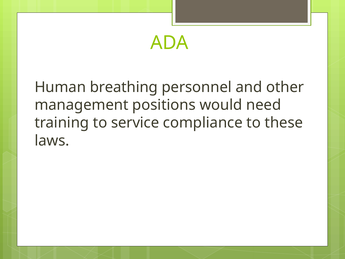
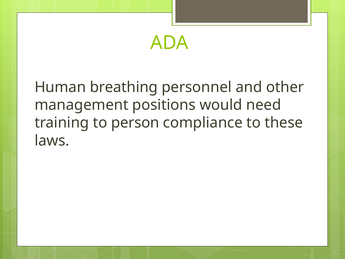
service: service -> person (135, 123)
